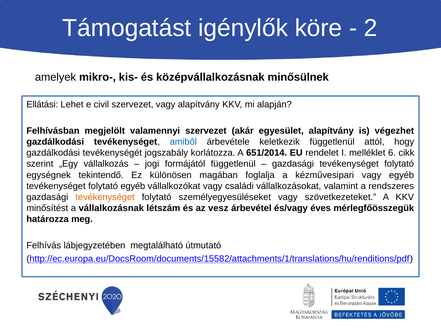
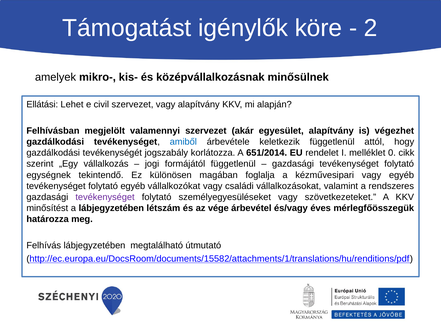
6: 6 -> 0 (392, 153)
tevékenységet colour: orange -> purple (105, 197)
a vállalkozásnak: vállalkozásnak -> lábjegyzetében (111, 208)
vesz: vesz -> vége (218, 208)
